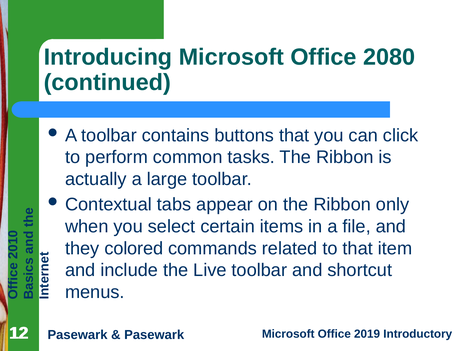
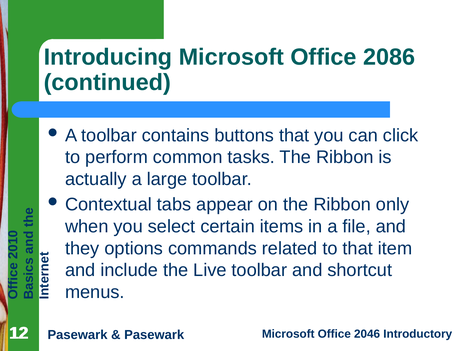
2080: 2080 -> 2086 (389, 57)
colored: colored -> options (134, 248)
2019: 2019 -> 2046 (367, 334)
